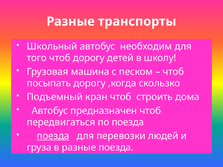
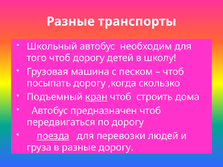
кран underline: none -> present (96, 97)
по поезда: поезда -> дорогу (128, 122)
разные поезда: поезда -> дорогу (116, 148)
